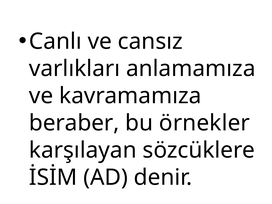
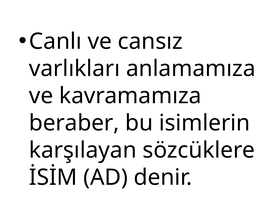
örnekler: örnekler -> isimlerin (205, 123)
